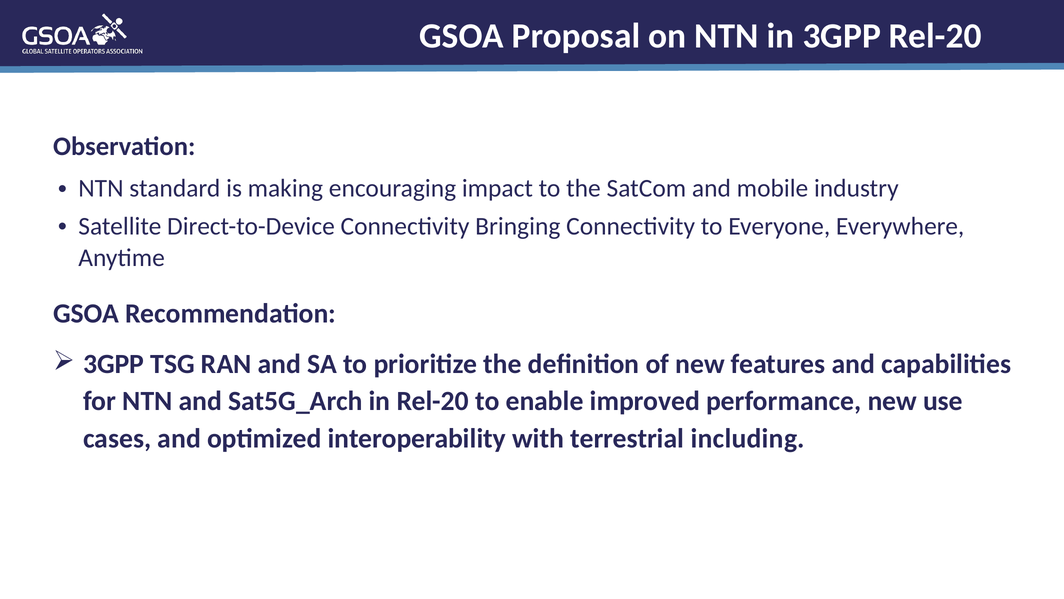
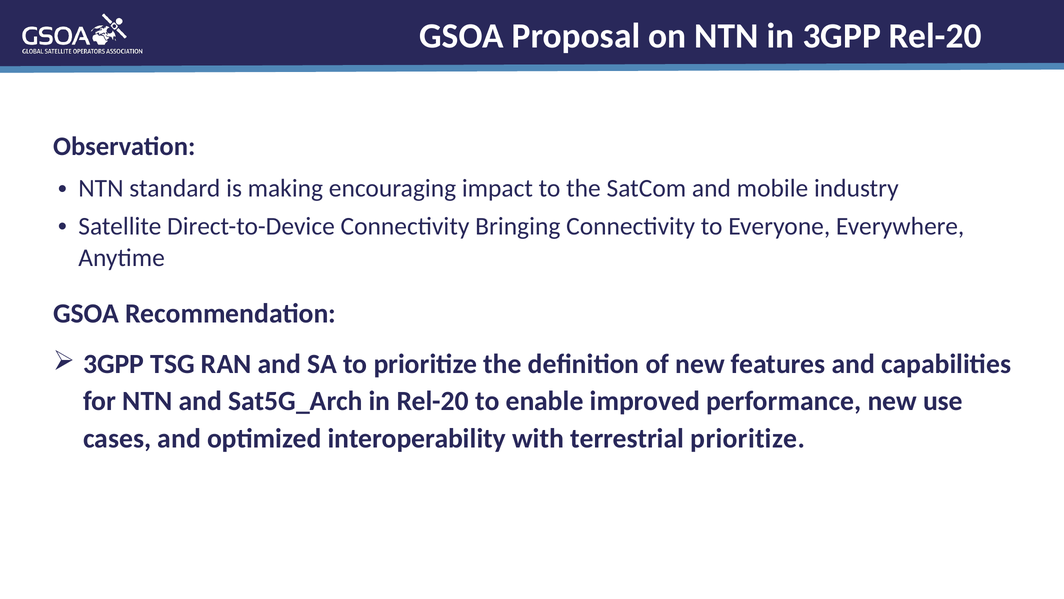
terrestrial including: including -> prioritize (748, 438)
